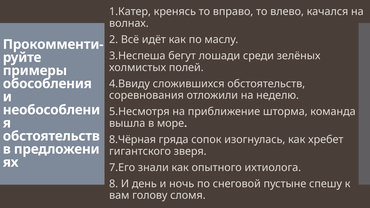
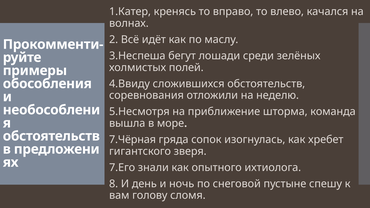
8.Чёрная: 8.Чёрная -> 7.Чёрная (132, 140)
